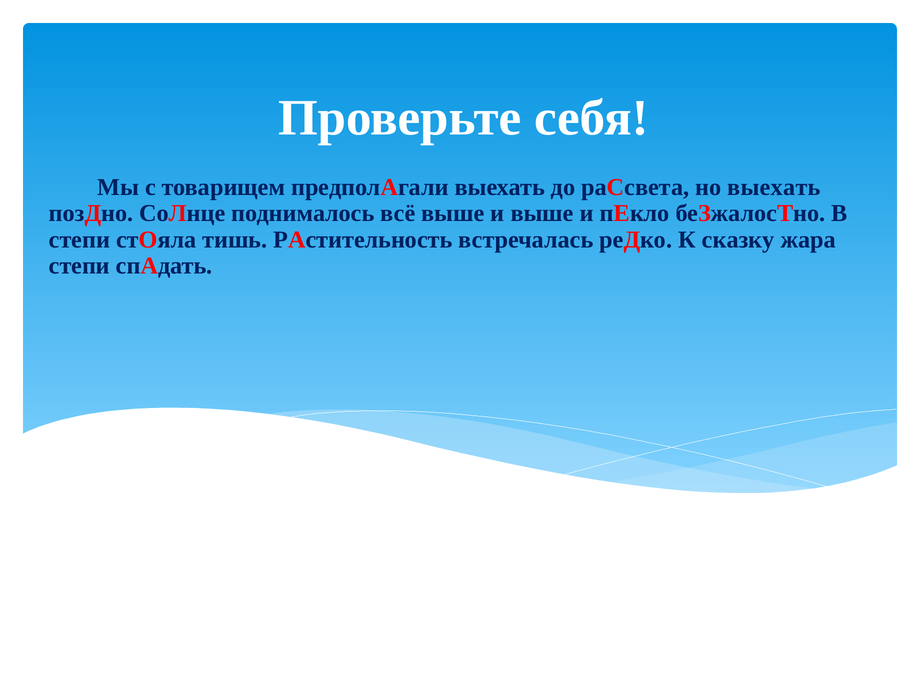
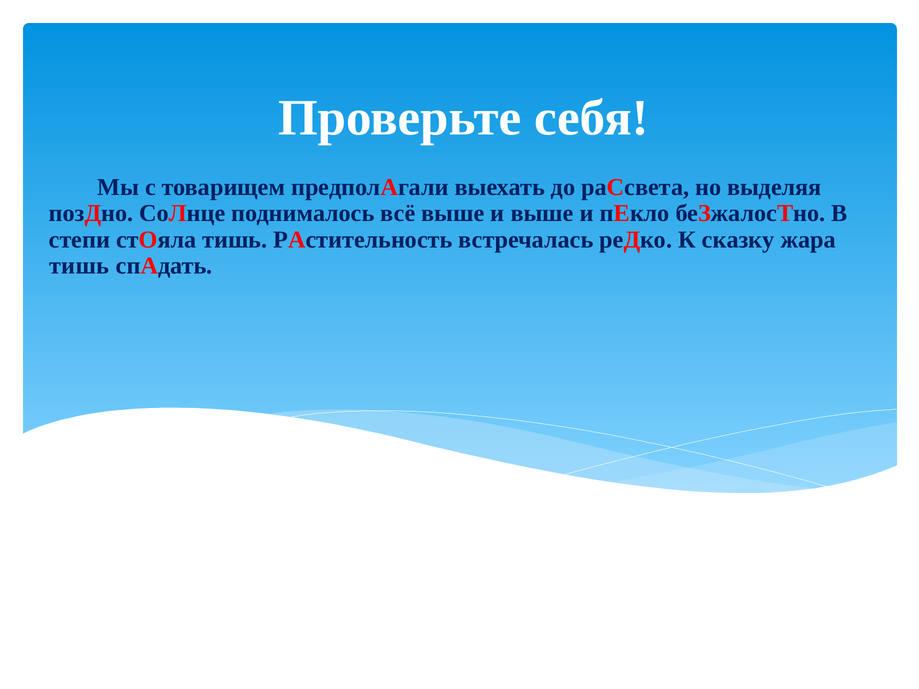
но выехать: выехать -> выделяя (774, 187)
степи: степи -> тишь (79, 266)
